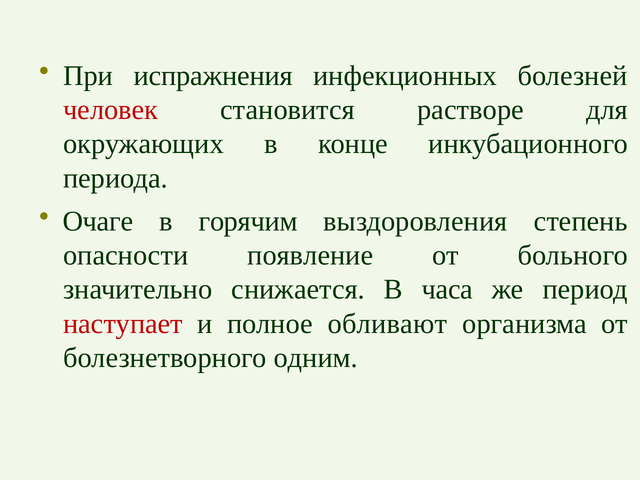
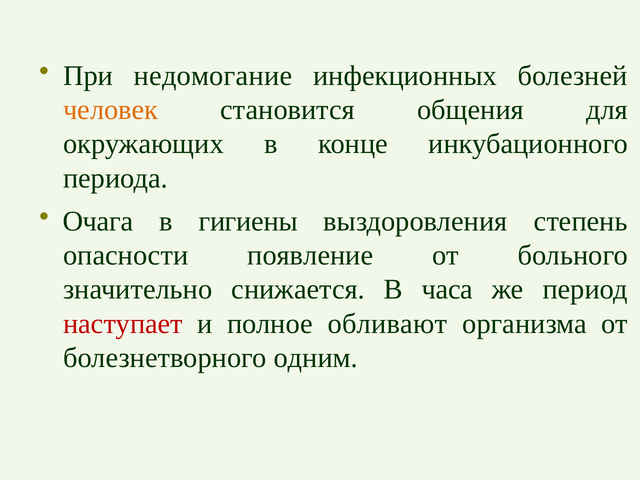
испражнения: испражнения -> недомогание (213, 76)
человек colour: red -> orange (111, 110)
растворе: растворе -> общения (470, 110)
Очаге: Очаге -> Очага (98, 221)
горячим: горячим -> гигиены (248, 221)
